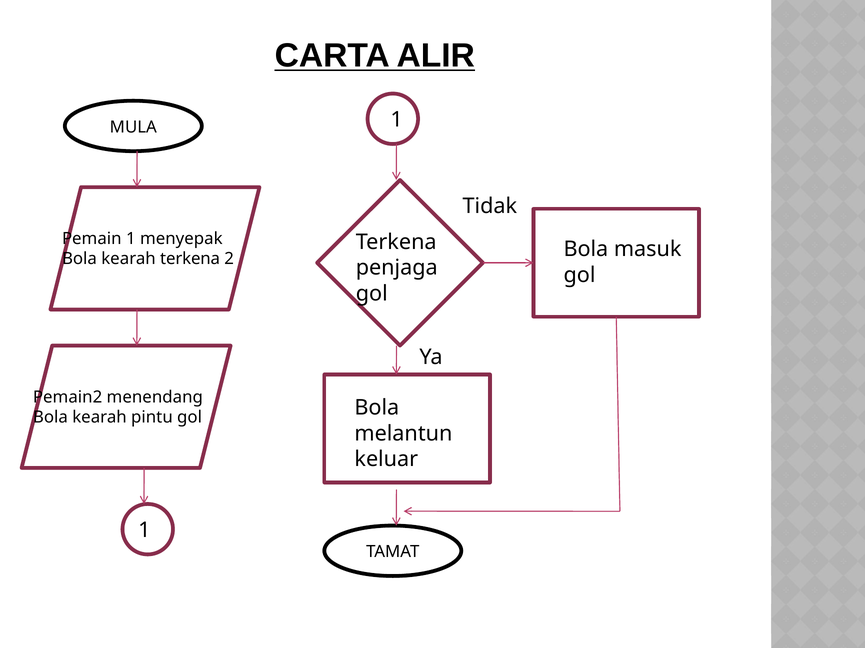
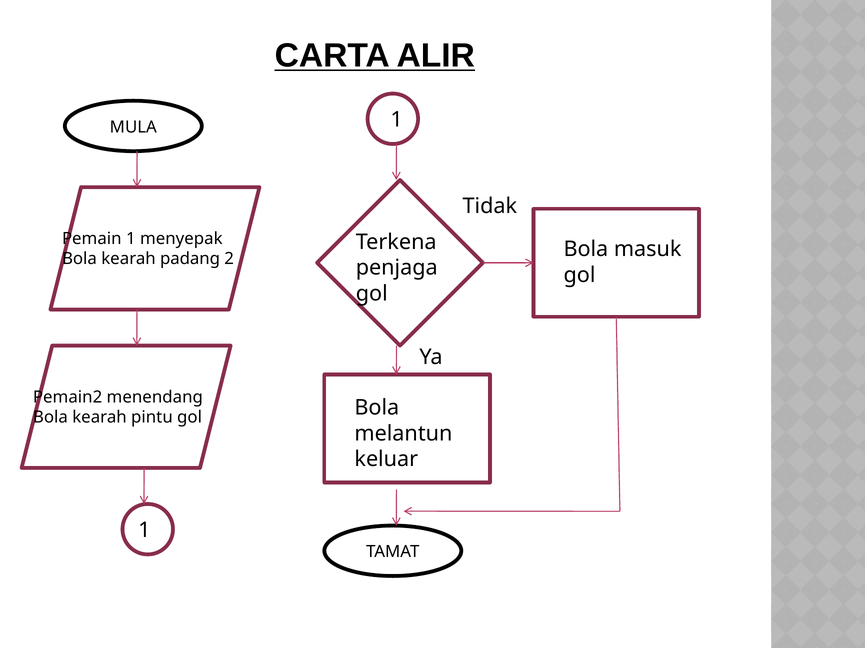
kearah terkena: terkena -> padang (190, 259)
